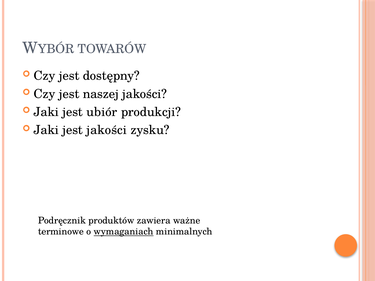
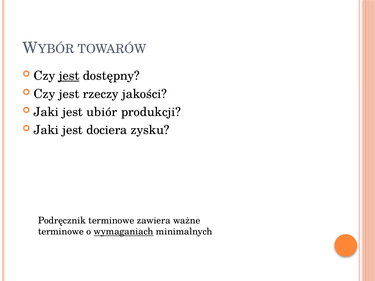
jest underline: none -> present (69, 76)
naszej: naszej -> rzeczy (101, 94)
jest jakości: jakości -> dociera (107, 130)
Podręcznik produktów: produktów -> terminowe (111, 221)
